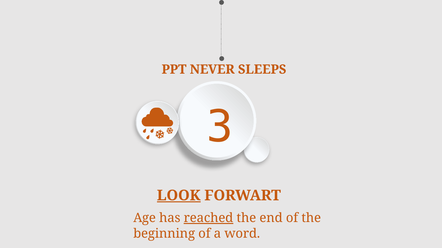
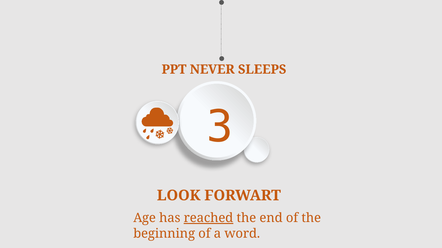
LOOK underline: present -> none (179, 196)
